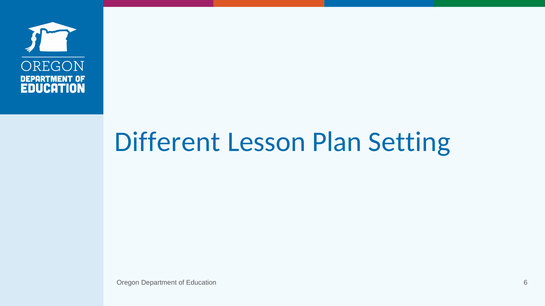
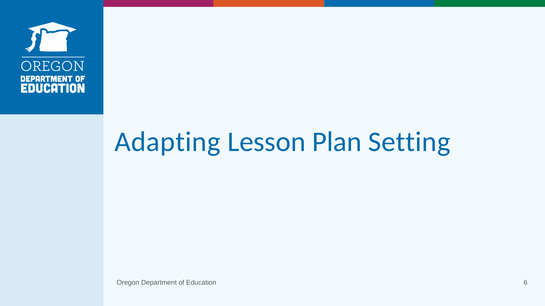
Different: Different -> Adapting (167, 142)
